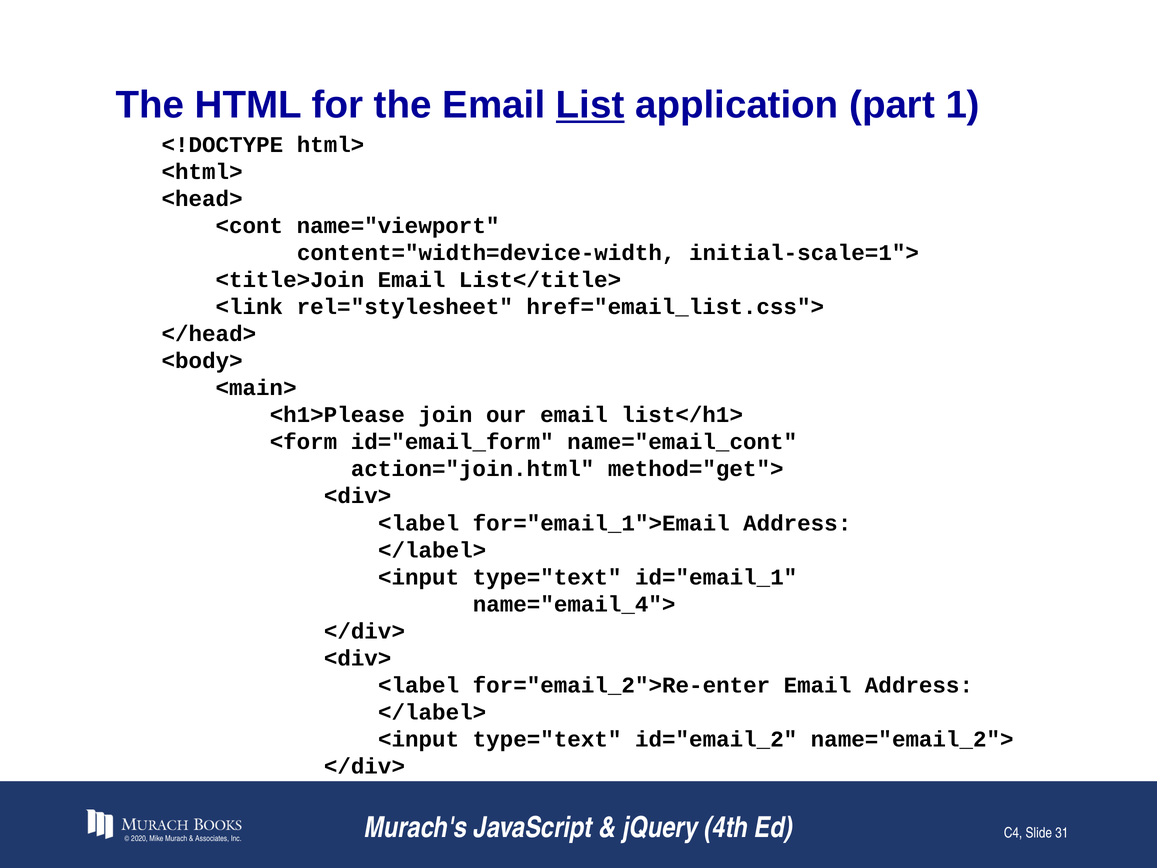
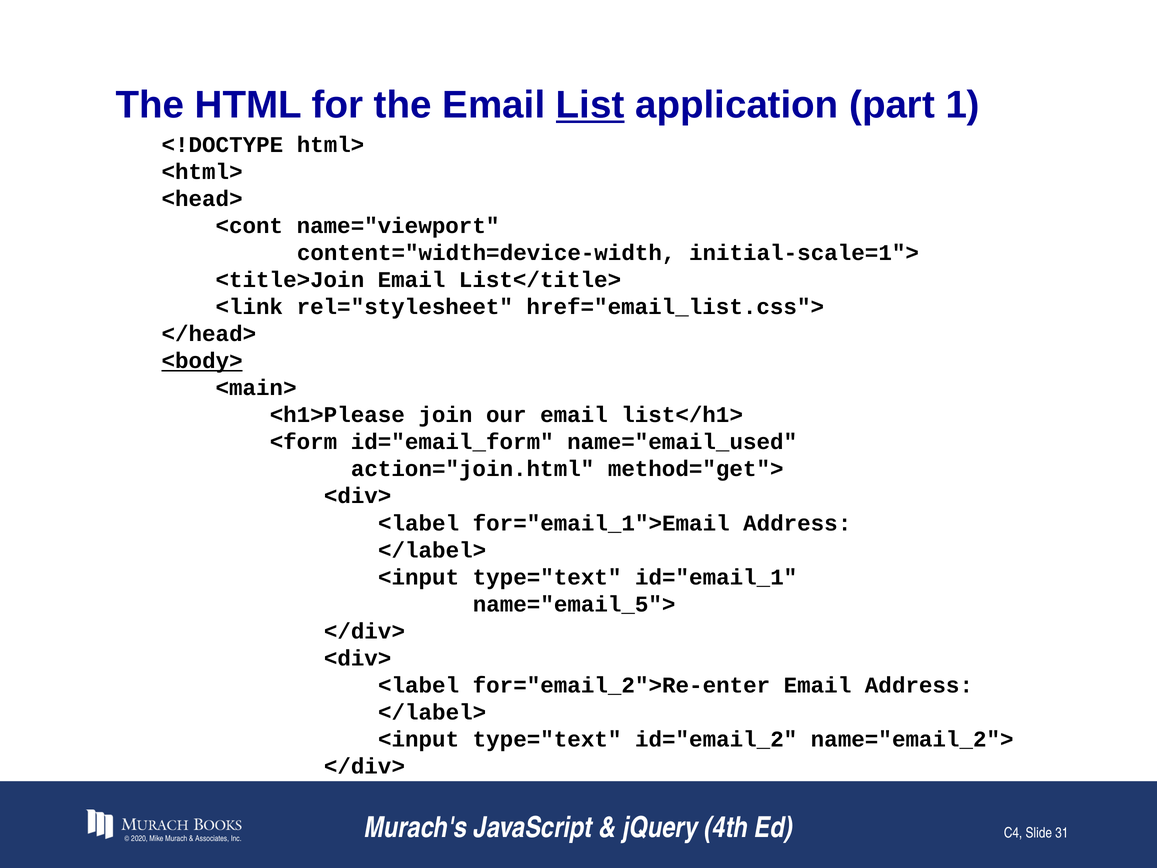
<body> underline: none -> present (202, 361)
name="email_cont: name="email_cont -> name="email_used (682, 442)
name="email_4">: name="email_4"> -> name="email_5"> (574, 604)
